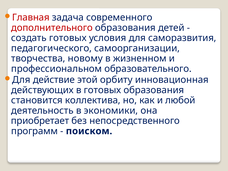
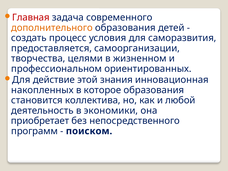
дополнительного colour: red -> orange (52, 28)
создать готовых: готовых -> процесс (68, 38)
педагогического: педагогического -> предоставляется (52, 48)
новому: новому -> целями (85, 58)
образовательного: образовательного -> ориентированных (148, 69)
орбиту: орбиту -> знания (116, 80)
действующих: действующих -> накопленных (42, 90)
в готовых: готовых -> которое (102, 90)
